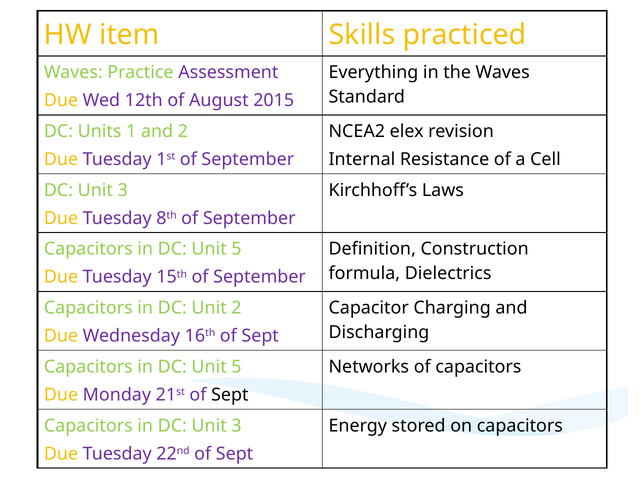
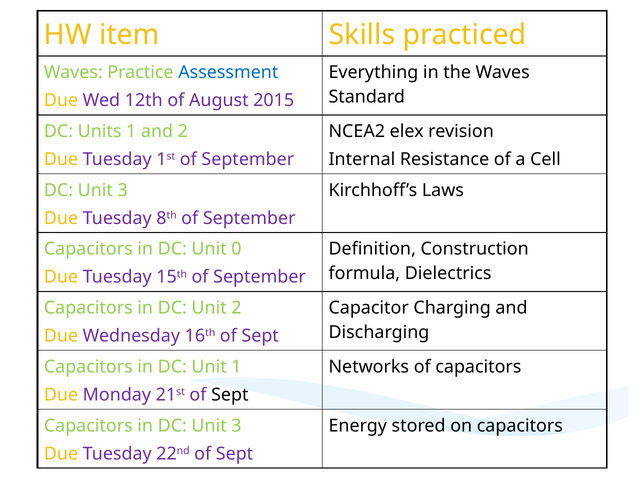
Assessment colour: purple -> blue (228, 73)
5: 5 -> 0 (236, 249)
5: 5 -> 1 (236, 367)
